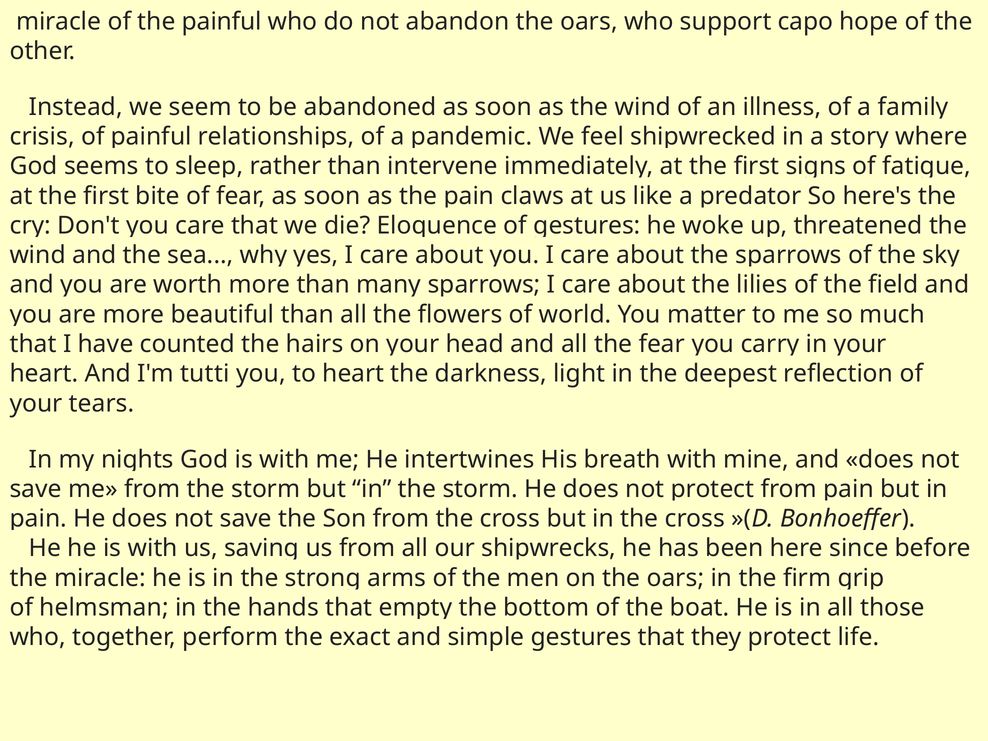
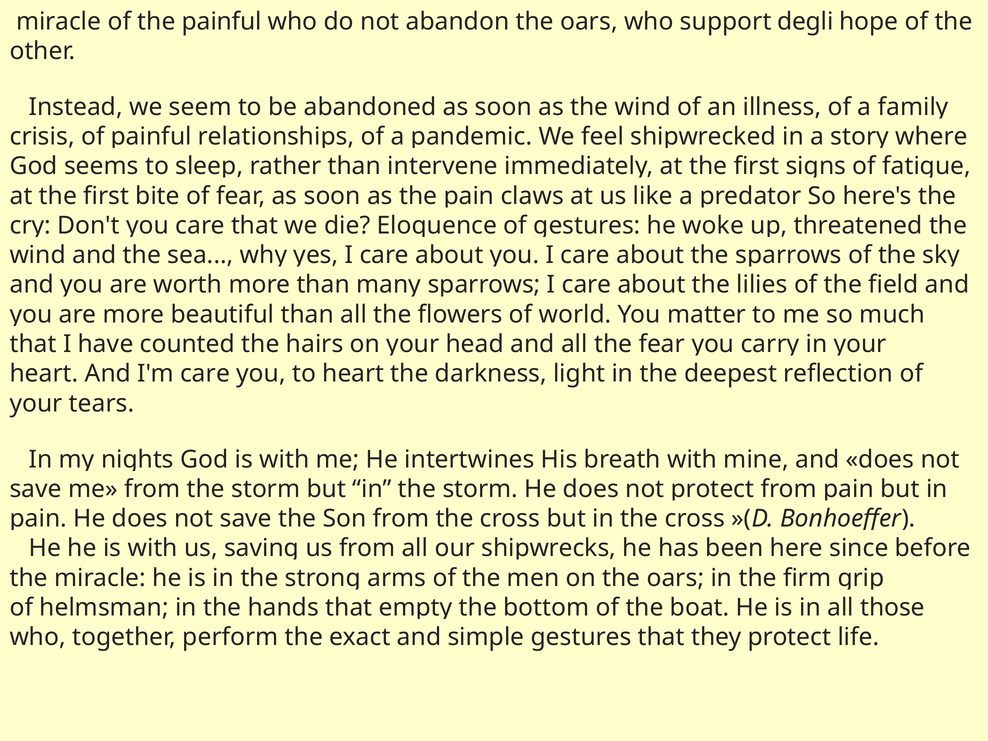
capo: capo -> degli (805, 21)
I'm tutti: tutti -> care (205, 374)
